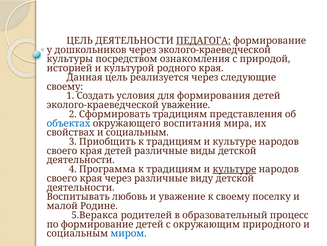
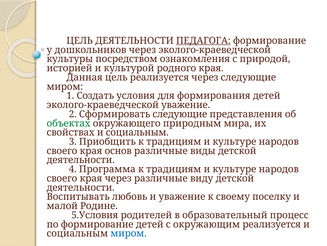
своему: своему -> миром (65, 86)
Сформировать традициям: традициям -> следующие (180, 114)
объектах colour: blue -> green (69, 123)
воспитания: воспитания -> природным (192, 123)
края детей: детей -> основ (118, 150)
культуре underline: present -> none (234, 169)
5.Веракса: 5.Веракса -> 5.Условия (95, 215)
окружающим природного: природного -> реализуется (272, 224)
